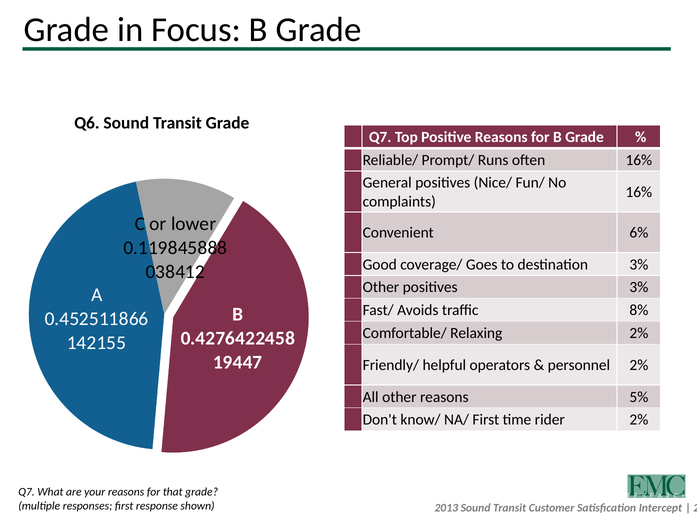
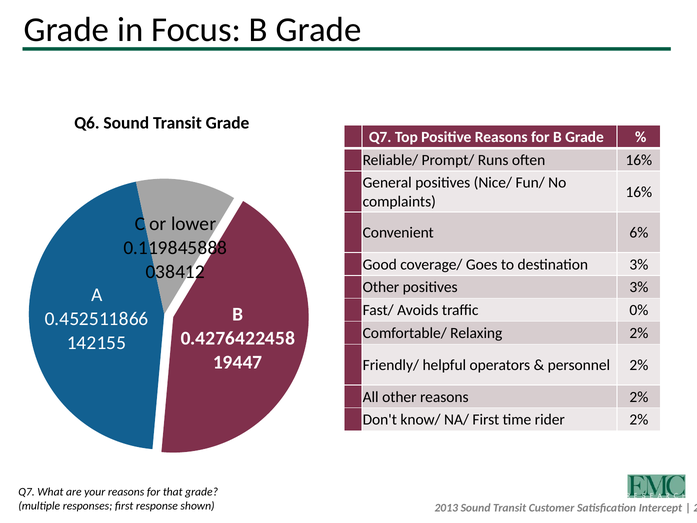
8%: 8% -> 0% (639, 310)
reasons 5%: 5% -> 2% (639, 397)
